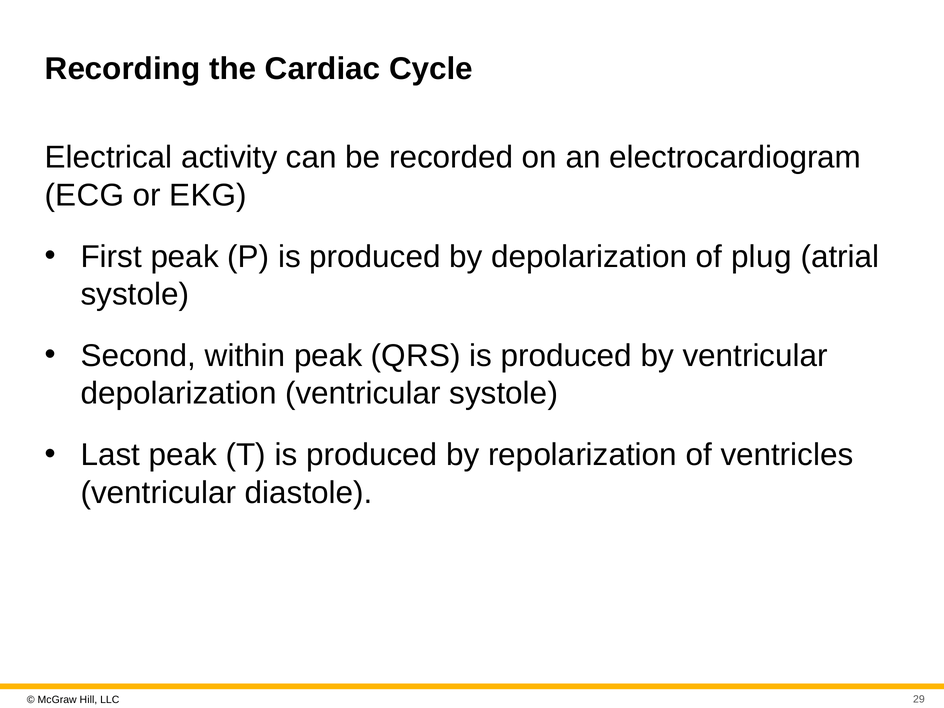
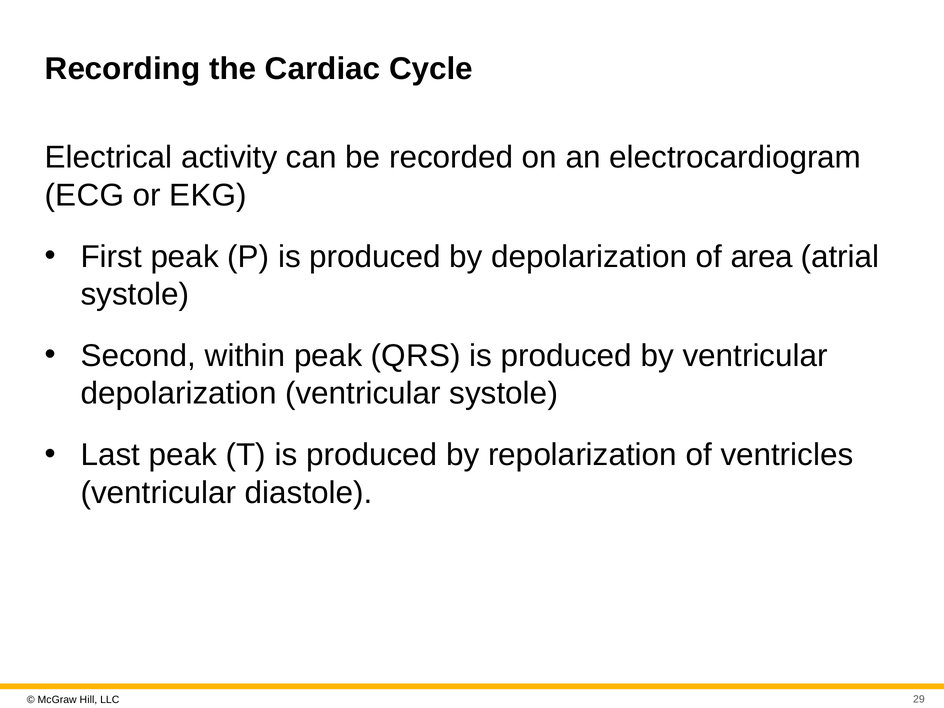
plug: plug -> area (762, 257)
